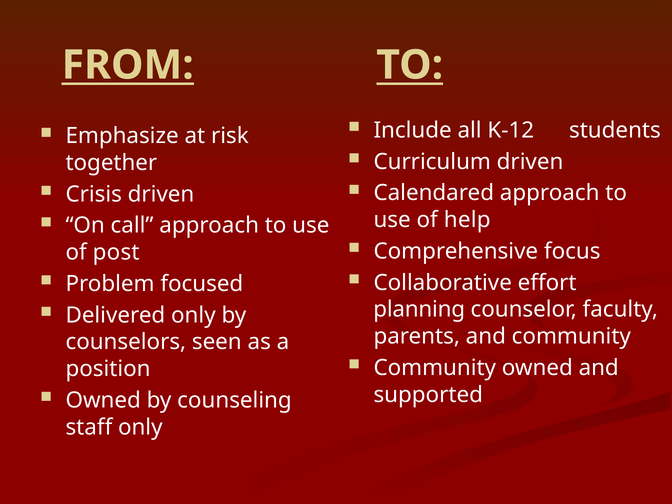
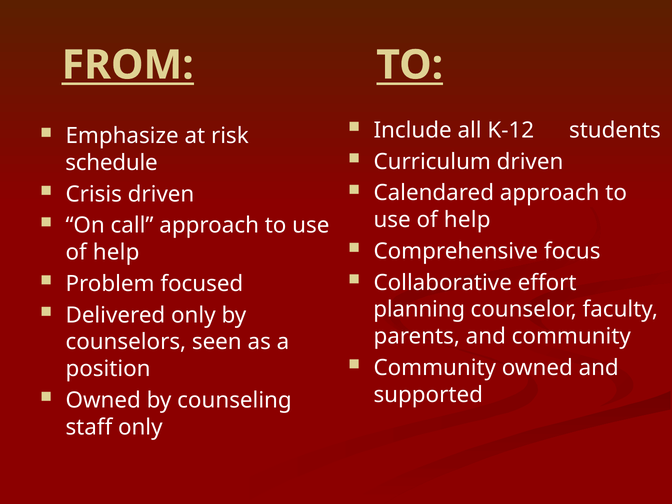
together: together -> schedule (111, 163)
post: post -> help (116, 252)
